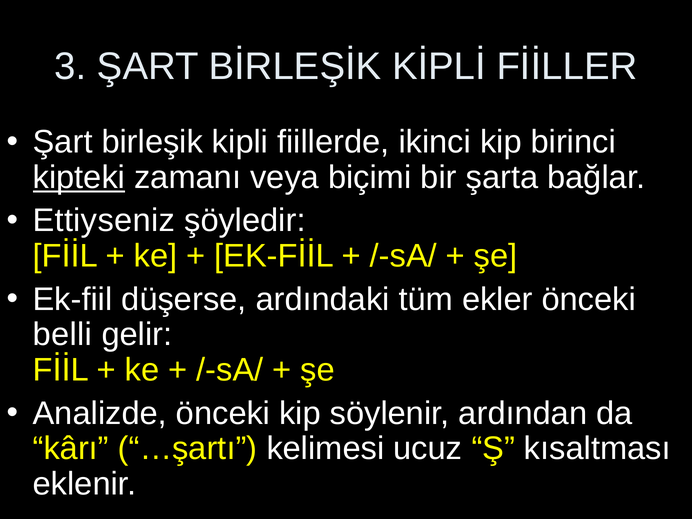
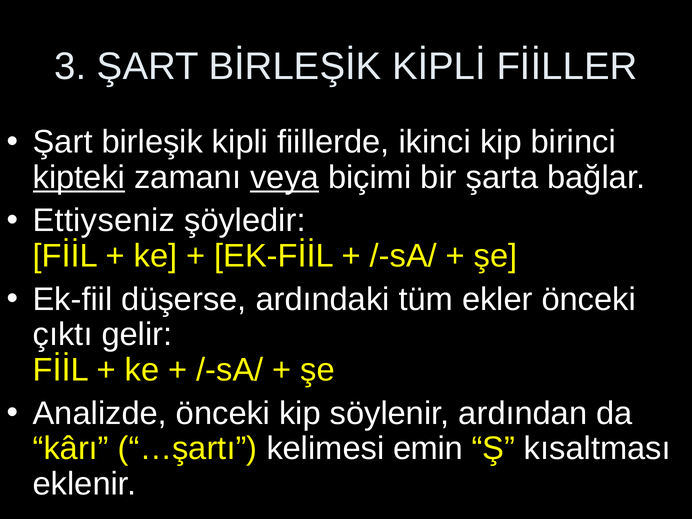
veya underline: none -> present (285, 177)
belli: belli -> çıktı (63, 335)
ucuz: ucuz -> emin (428, 449)
